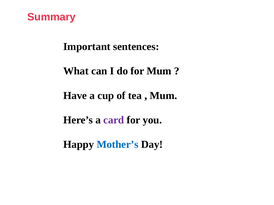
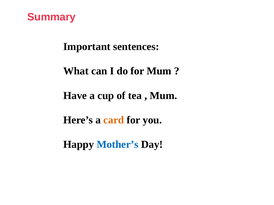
card colour: purple -> orange (114, 120)
